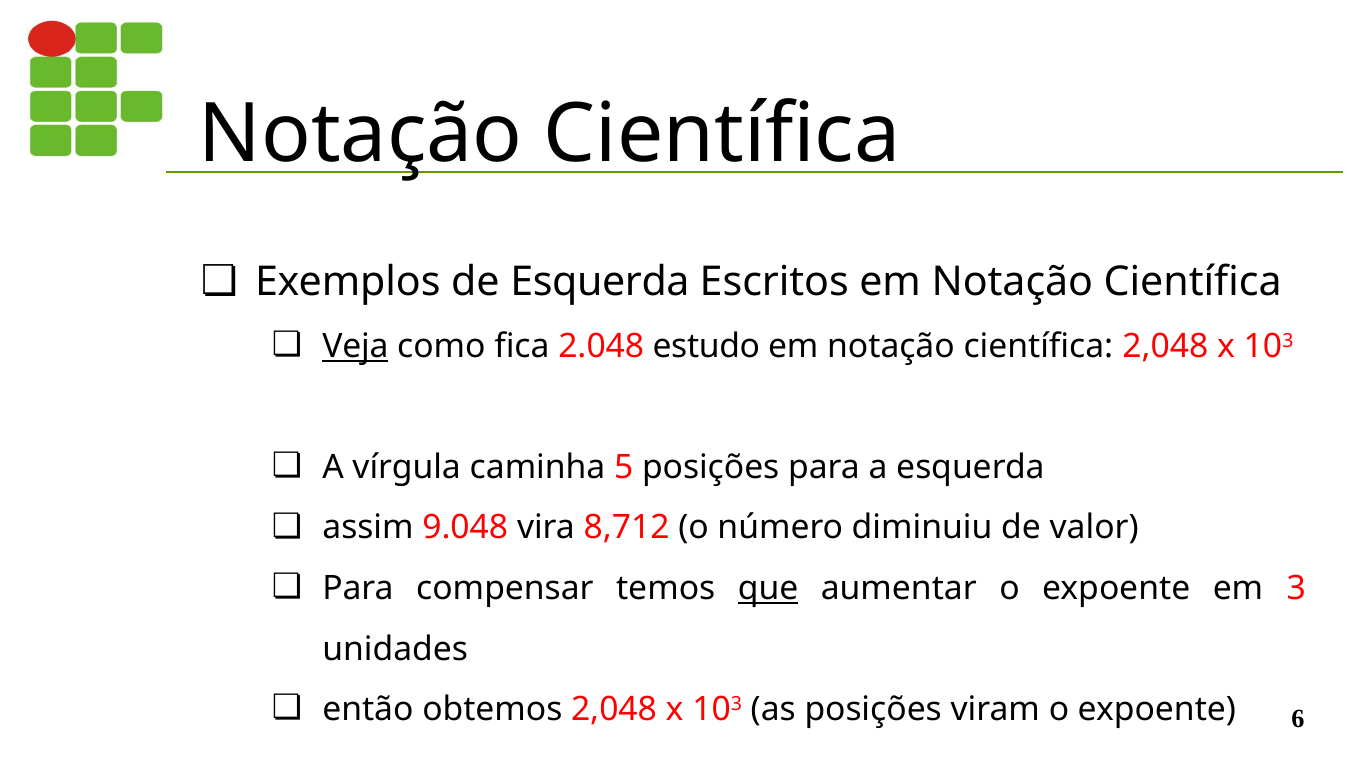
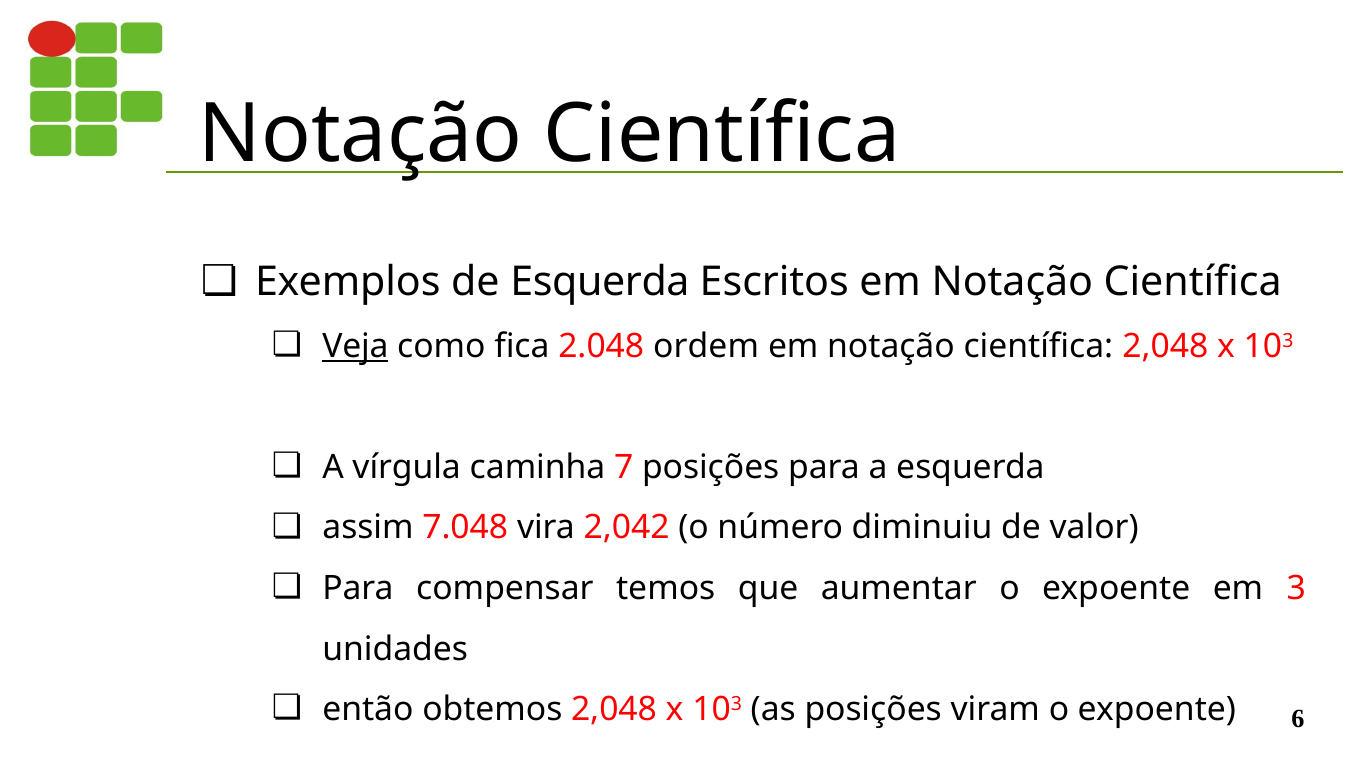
estudo: estudo -> ordem (706, 346)
5: 5 -> 7 (624, 468)
9.048: 9.048 -> 7.048 (465, 528)
8,712: 8,712 -> 2,042 (627, 528)
que underline: present -> none (768, 589)
